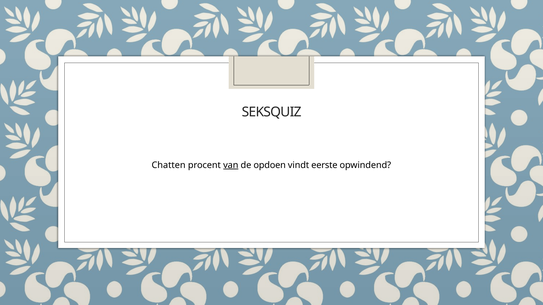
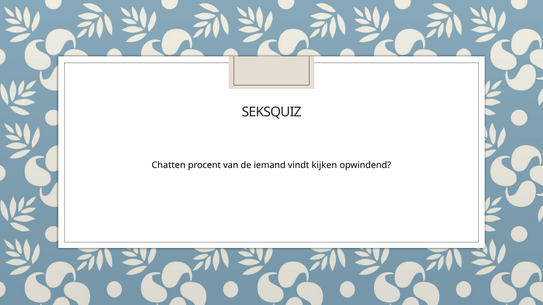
van underline: present -> none (231, 165)
opdoen: opdoen -> iemand (270, 165)
eerste: eerste -> kijken (324, 165)
